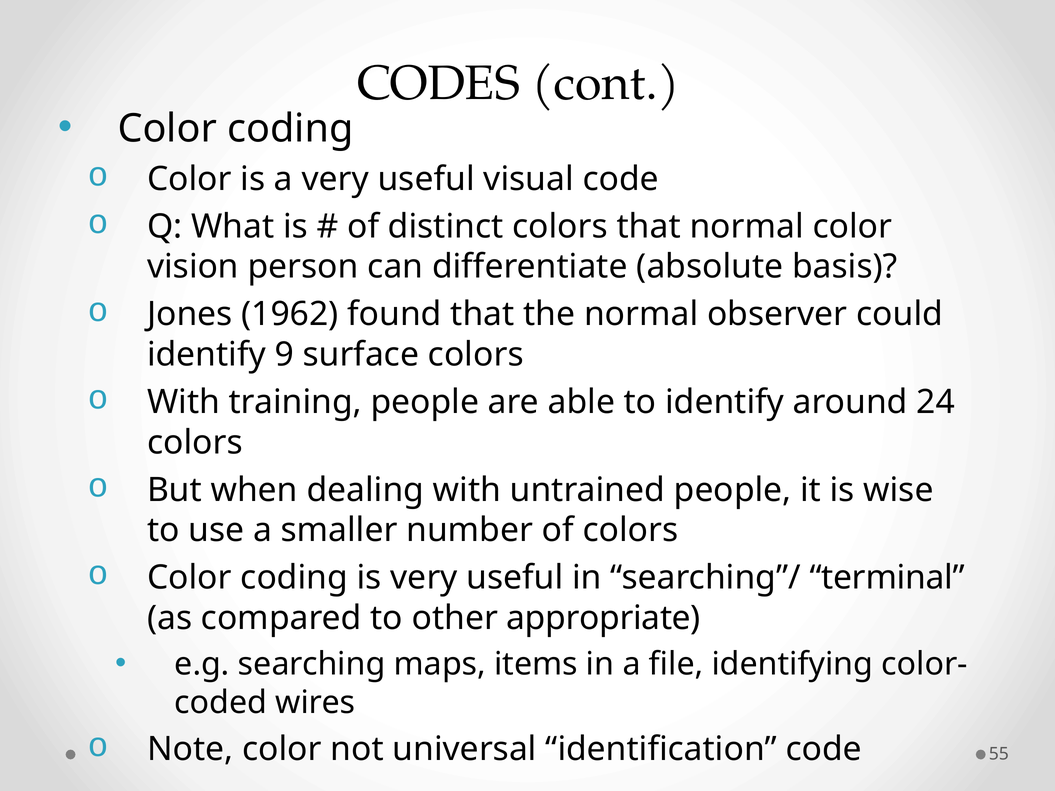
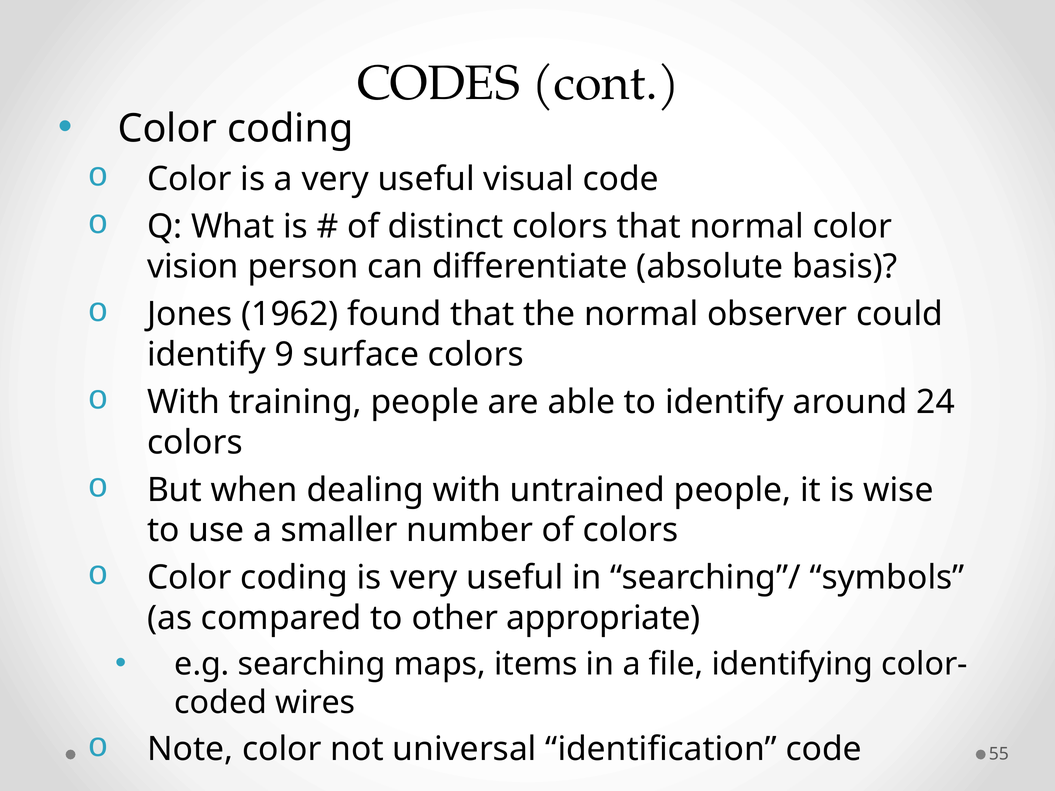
terminal: terminal -> symbols (887, 578)
